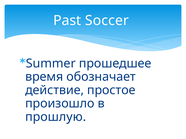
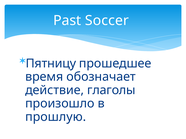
Summer: Summer -> Пятницу (51, 64)
простое: простое -> глаголы (111, 90)
